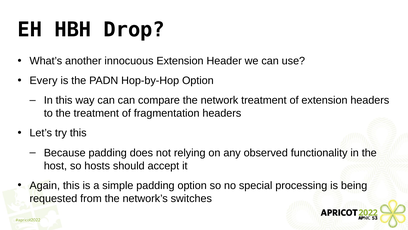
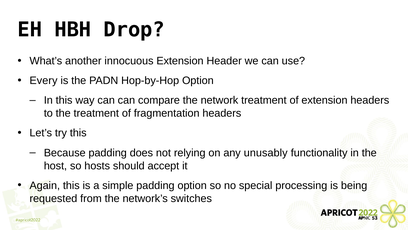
observed: observed -> unusably (266, 153)
